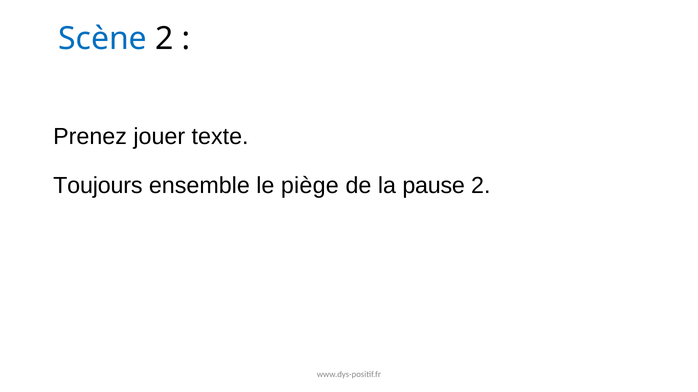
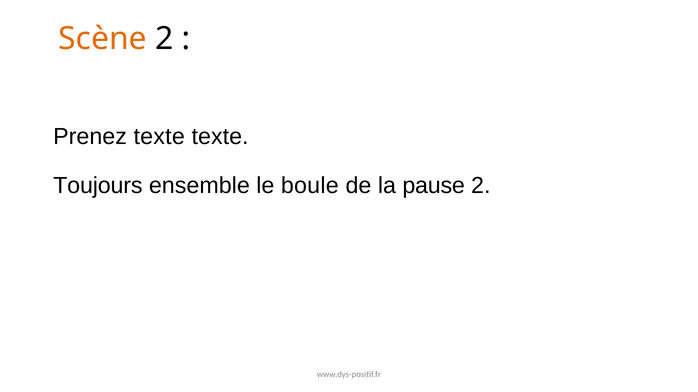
Scène colour: blue -> orange (102, 39)
Prenez jouer: jouer -> texte (159, 137)
piège: piège -> boule (310, 186)
